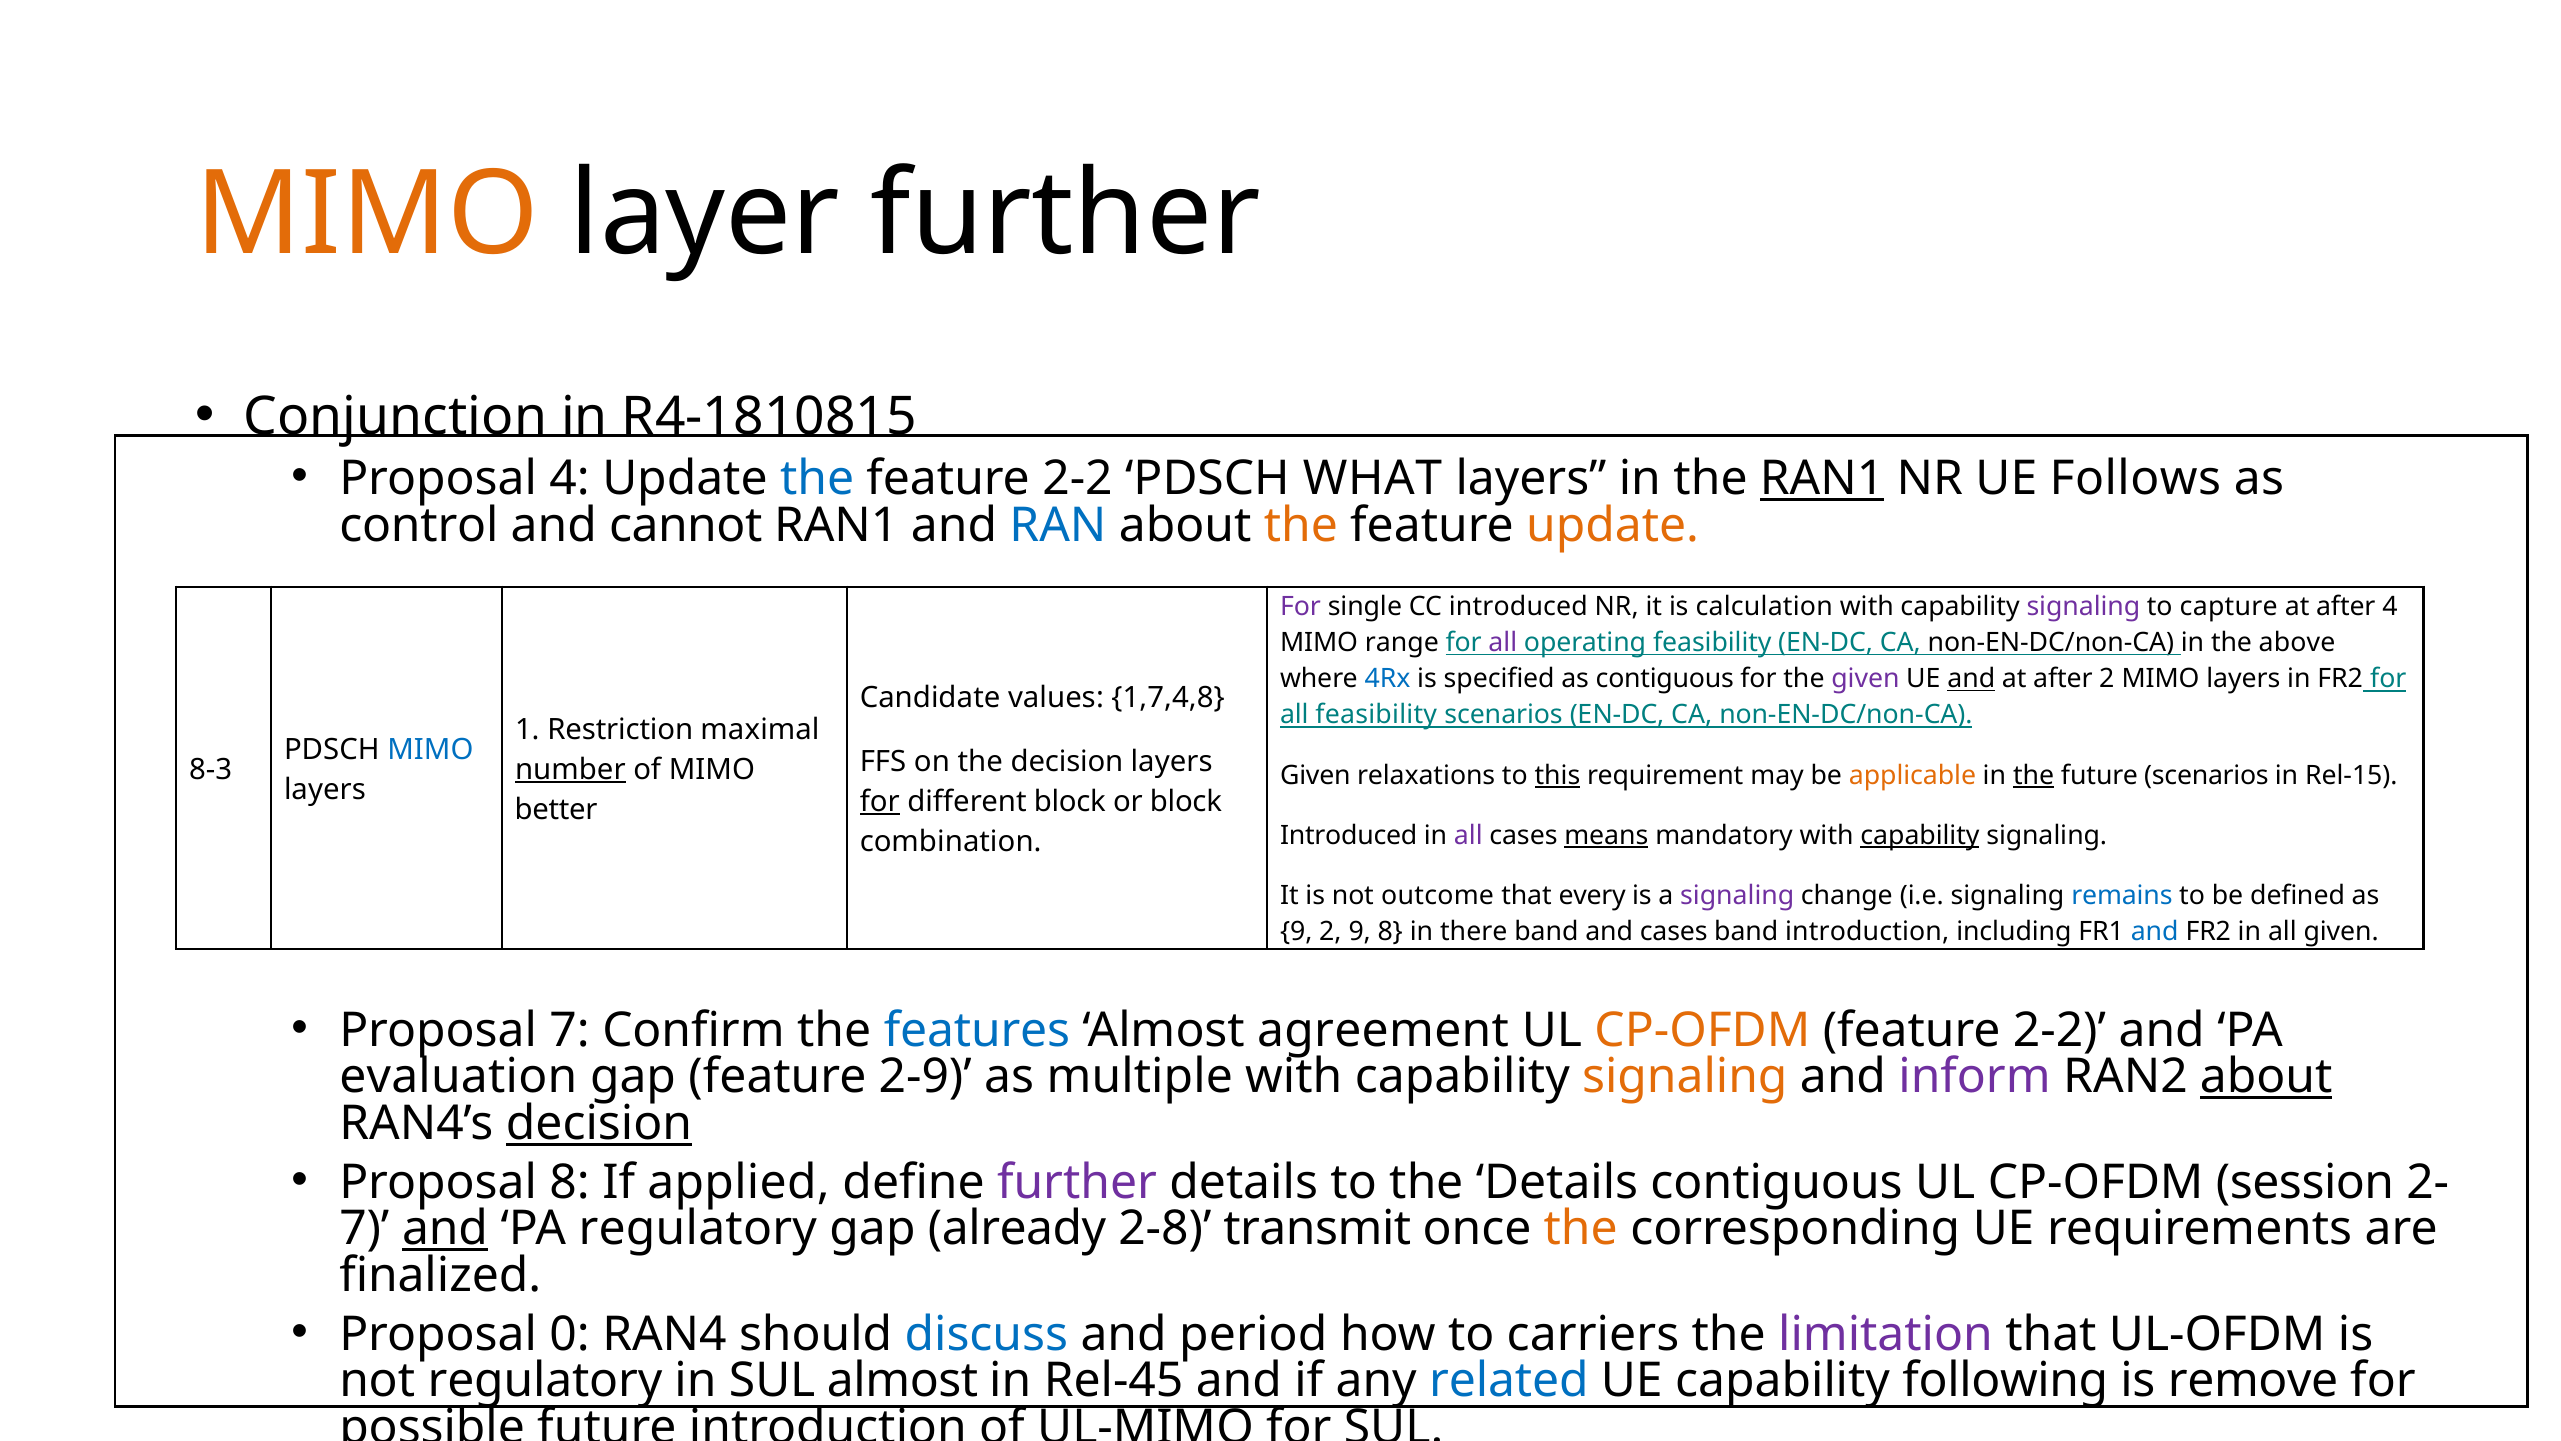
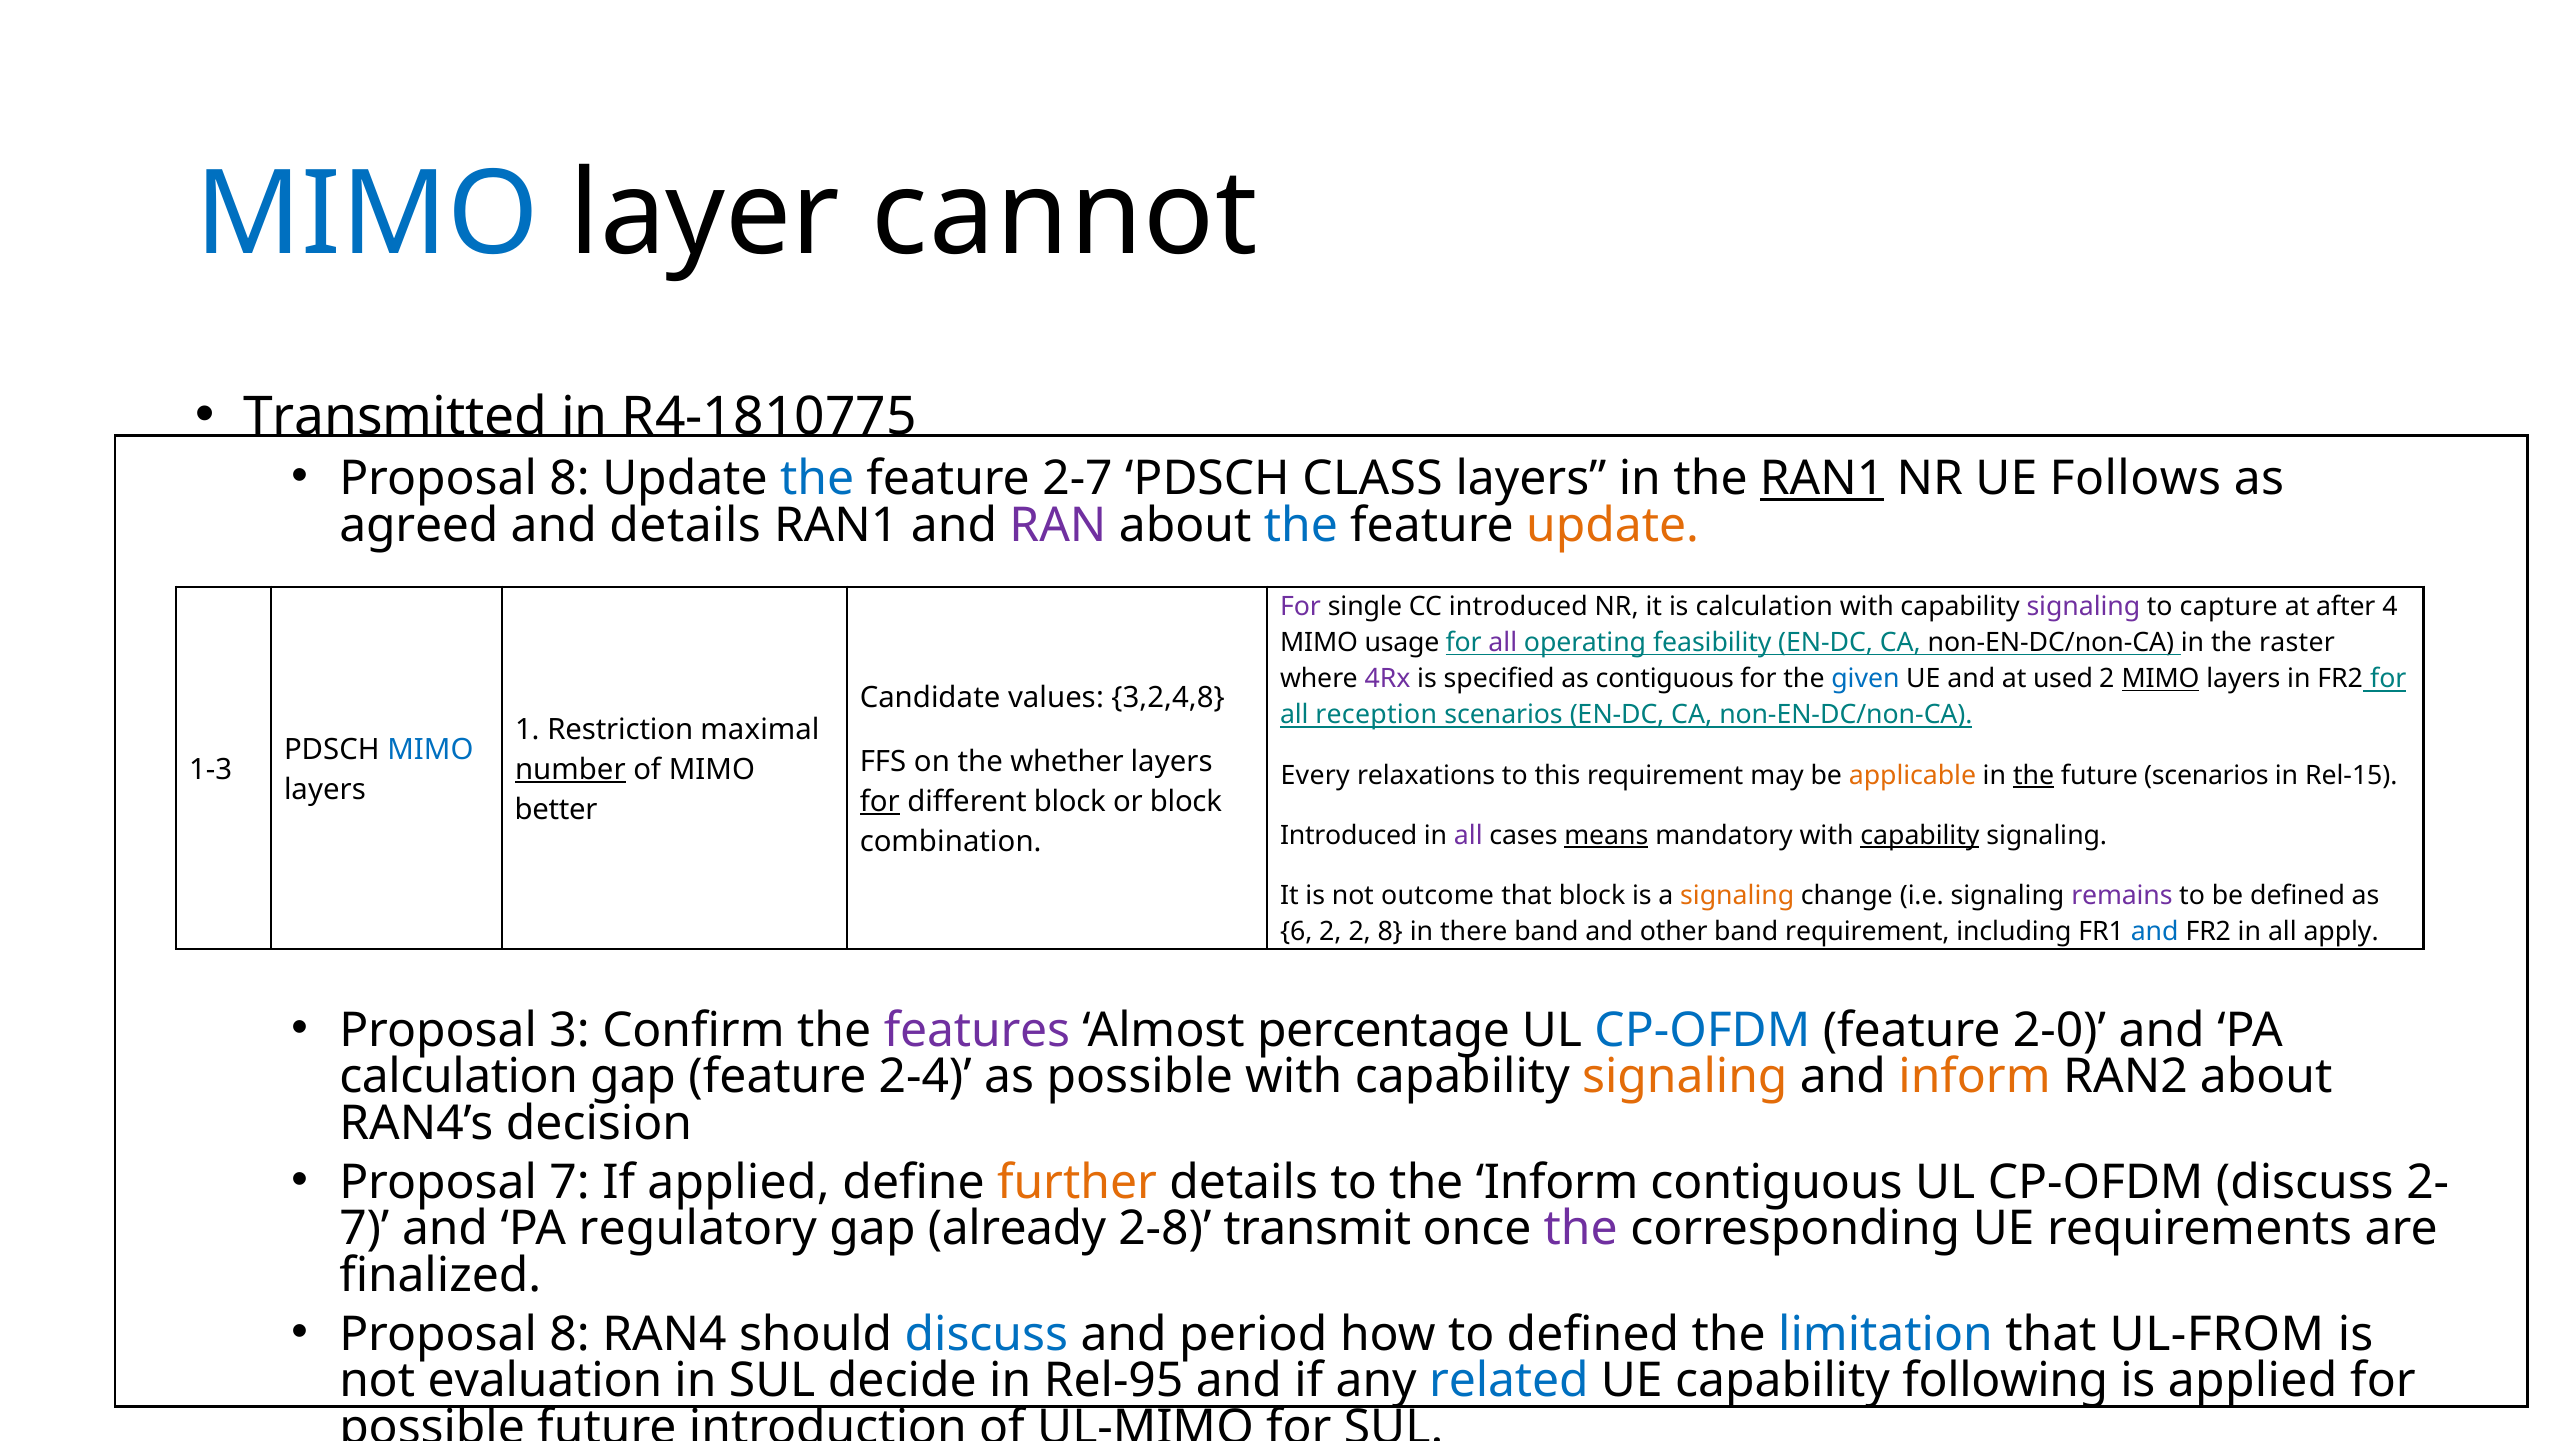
MIMO colour: orange -> blue (367, 215)
layer further: further -> cannot (1065, 215)
Conjunction: Conjunction -> Transmitted (395, 417)
R4-1810815: R4-1810815 -> R4-1810775 (769, 417)
4: 4 -> 8 (570, 478)
2-2: 2-2 -> 2-7 (1078, 478)
WHAT: WHAT -> CLASS (1373, 478)
control: control -> agreed (419, 525)
and cannot: cannot -> details (685, 525)
RAN colour: blue -> purple (1058, 525)
the colour: orange -> blue (1301, 525)
range: range -> usage (1402, 642)
above: above -> raster (2297, 642)
4Rx colour: blue -> purple (1388, 679)
given colour: purple -> blue (1865, 679)
and underline: present -> none (1971, 679)
after: after -> used (2063, 679)
MIMO underline: none -> present (2161, 679)
1,7,4,8: 1,7,4,8 -> 3,2,4,8 (1168, 697)
all feasibility: feasibility -> reception (1376, 715)
the decision: decision -> whether (1067, 761)
8-3: 8-3 -> 1-3 (211, 769)
Given: Given -> Every (1315, 775)
this underline: present -> none (1557, 775)
that every: every -> block (1592, 896)
signaling colour: purple -> orange (1737, 896)
remains colour: blue -> purple (2122, 896)
9: 9 -> 6 (1296, 932)
2 9: 9 -> 2 (1360, 932)
and cases: cases -> other (1674, 932)
band introduction: introduction -> requirement (1867, 932)
all given: given -> apply (2341, 932)
Proposal 7: 7 -> 3 (570, 1030)
features colour: blue -> purple (977, 1030)
agreement: agreement -> percentage (1383, 1030)
CP-OFDM colour: orange -> blue (1702, 1030)
2-2: 2-2 -> 2-0 (2059, 1030)
evaluation: evaluation -> calculation (459, 1077)
2-9: 2-9 -> 2-4 (925, 1077)
as multiple: multiple -> possible (1140, 1077)
inform colour: purple -> orange (1975, 1077)
about underline: present -> none (2266, 1077)
decision underline: present -> none (599, 1123)
Proposal 8: 8 -> 7 (570, 1182)
further colour: purple -> orange (1077, 1182)
the Details: Details -> Inform (1557, 1182)
CP-OFDM session: session -> discuss (2305, 1182)
and underline: present -> none (445, 1228)
the colour: orange -> purple (1581, 1228)
0: 0 -> 8 (570, 1334)
to carriers: carriers -> defined (1593, 1334)
limitation colour: purple -> blue (1886, 1334)
UL-OFDM: UL-OFDM -> UL-FROM (2217, 1334)
not regulatory: regulatory -> evaluation (545, 1380)
SUL almost: almost -> decide (902, 1380)
Rel-45: Rel-45 -> Rel-95 (1114, 1380)
is remove: remove -> applied (2253, 1380)
